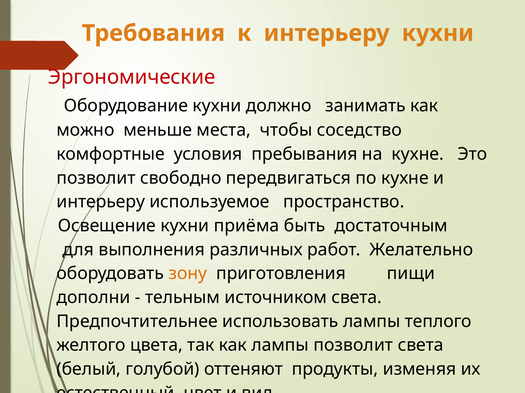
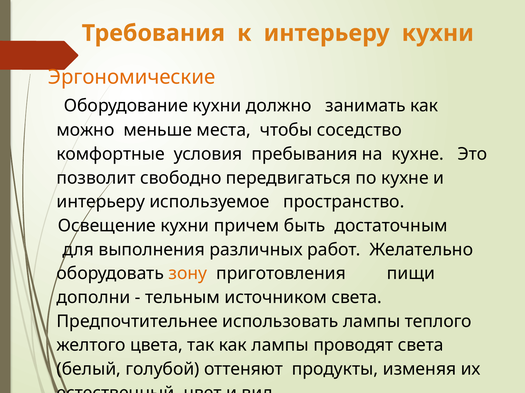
Эргономические colour: red -> orange (132, 77)
приёма: приёма -> причем (247, 226)
лампы позволит: позволит -> проводят (353, 346)
